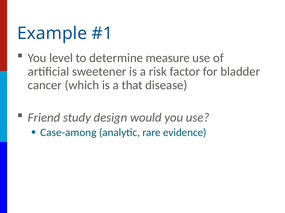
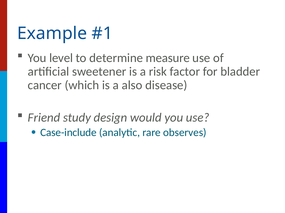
that: that -> also (132, 85)
Case-among: Case-among -> Case-include (68, 133)
evidence: evidence -> observes (185, 133)
